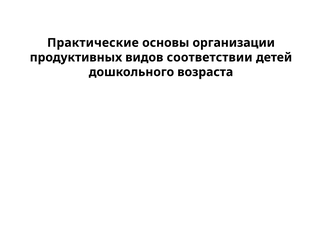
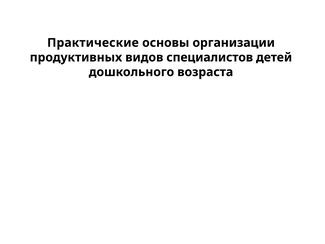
соответствии: соответствии -> специалистов (210, 57)
